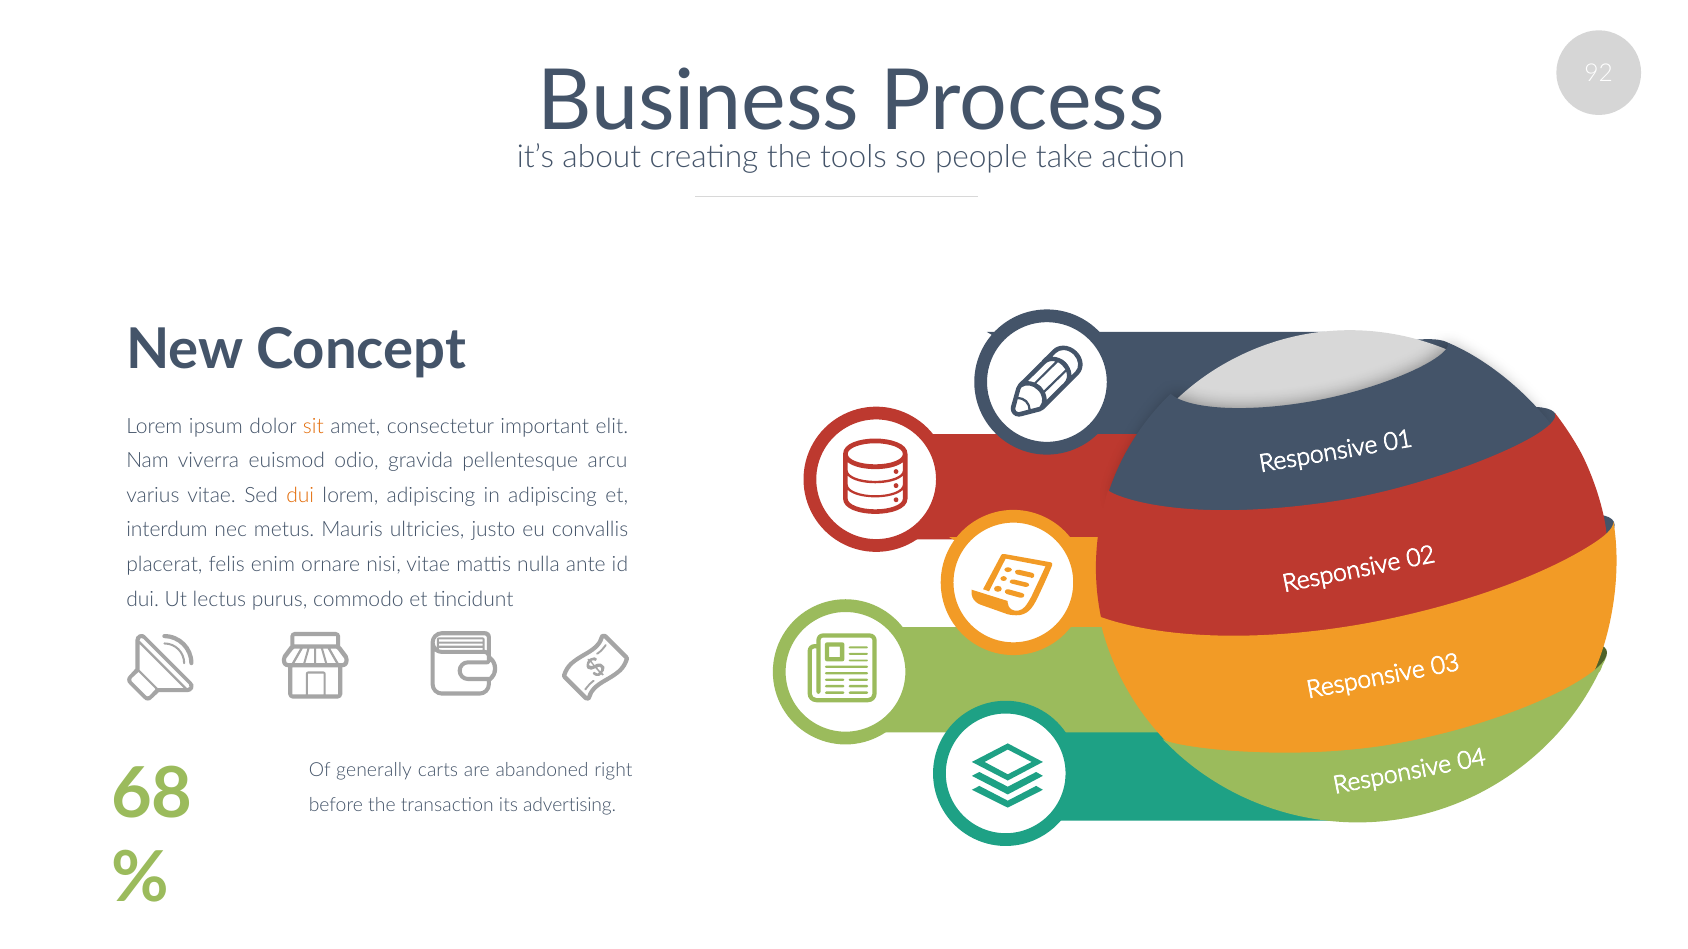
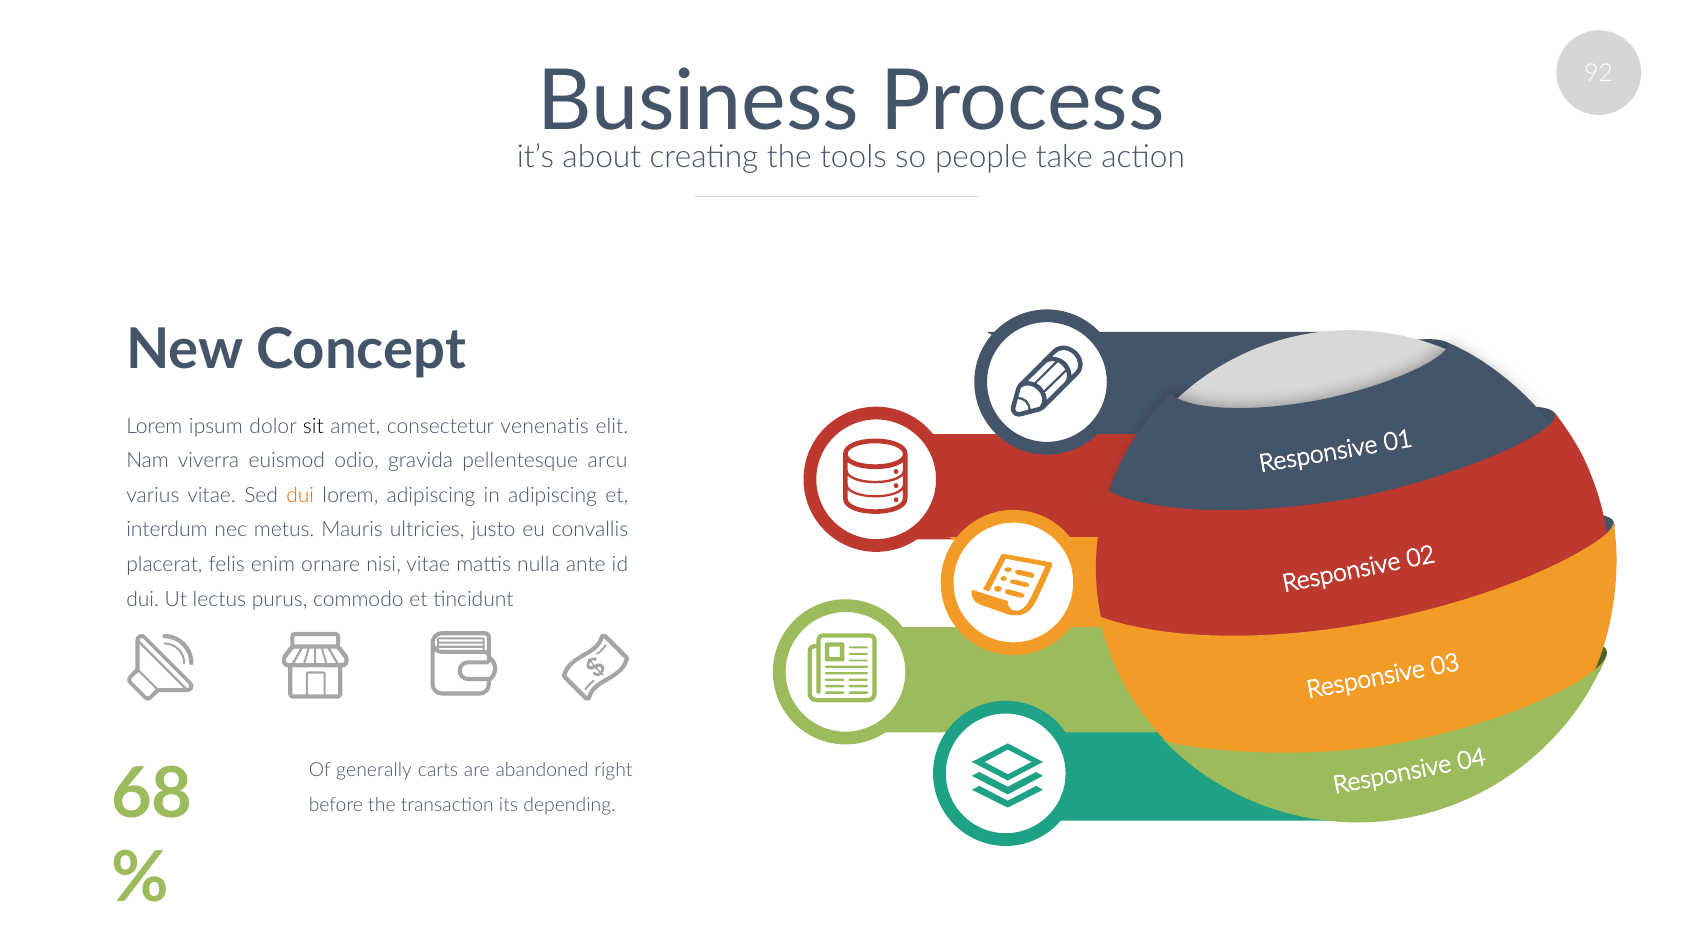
sit colour: orange -> black (313, 426)
important: important -> venenatis (545, 426)
advertising: advertising -> depending (570, 806)
